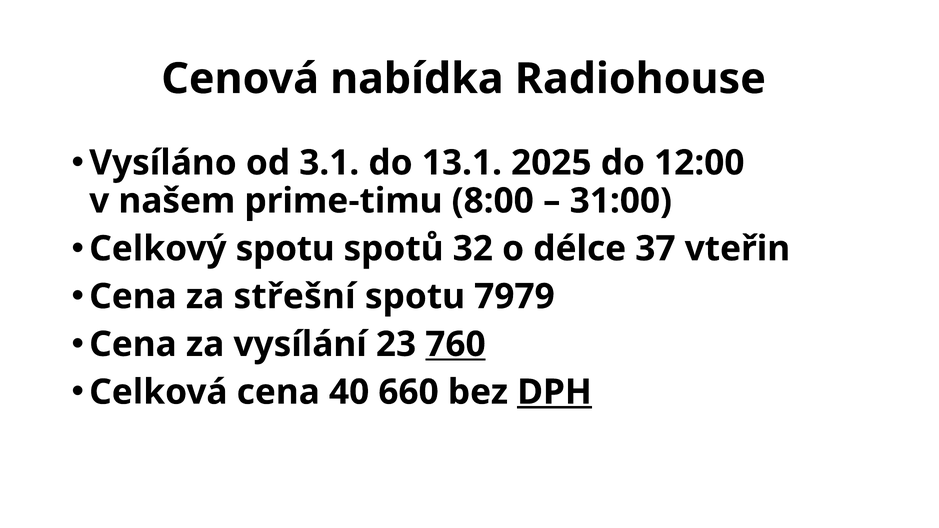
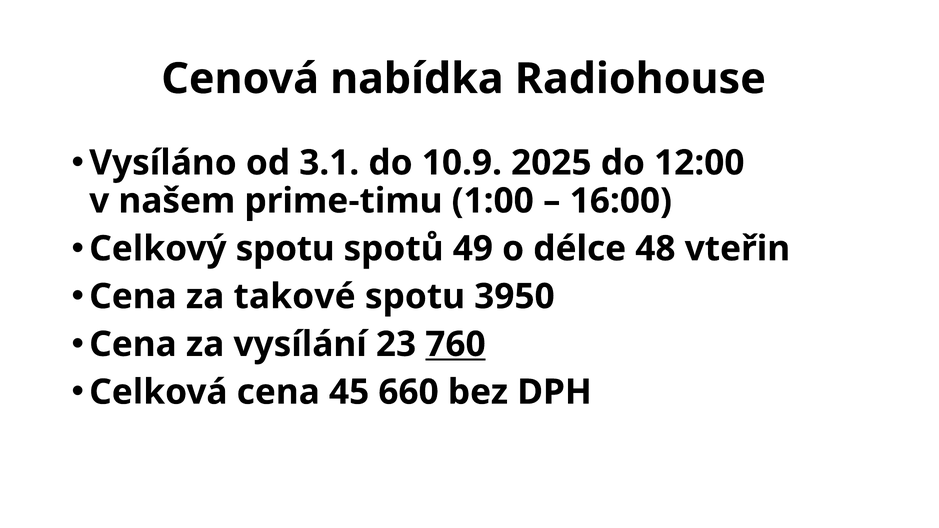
13.1: 13.1 -> 10.9 (462, 163)
8:00: 8:00 -> 1:00 (493, 201)
31:00: 31:00 -> 16:00 (621, 201)
32: 32 -> 49 (473, 249)
37: 37 -> 48 (655, 249)
střešní: střešní -> takové (295, 297)
7979: 7979 -> 3950 (514, 297)
40: 40 -> 45 (349, 392)
DPH underline: present -> none (555, 392)
